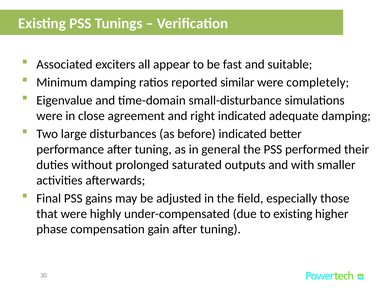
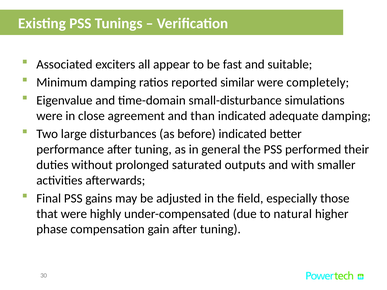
right: right -> than (203, 116)
to existing: existing -> natural (293, 214)
